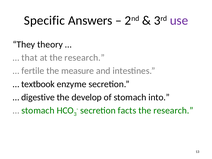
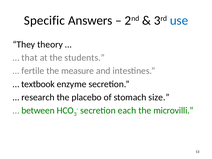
use colour: purple -> blue (179, 21)
at the research: research -> students (85, 58)
digestive: digestive -> research (38, 97)
develop: develop -> placebo (87, 97)
into: into -> size (159, 97)
stomach: stomach -> between (38, 111)
facts: facts -> each (127, 111)
research: research -> microvilli (173, 111)
